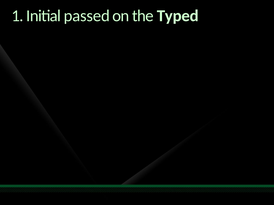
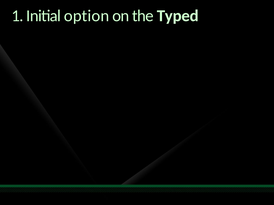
passed: passed -> option (87, 16)
